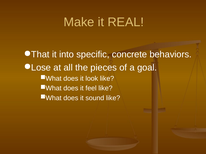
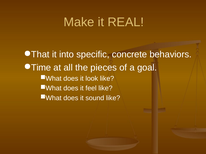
Lose: Lose -> Time (41, 68)
